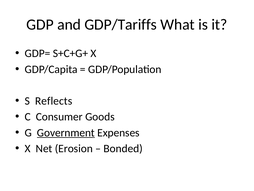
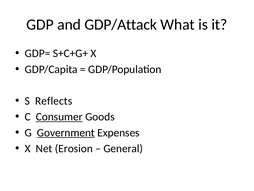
GDP/Tariffs: GDP/Tariffs -> GDP/Attack (121, 25)
Consumer underline: none -> present (59, 117)
Bonded: Bonded -> General (123, 148)
